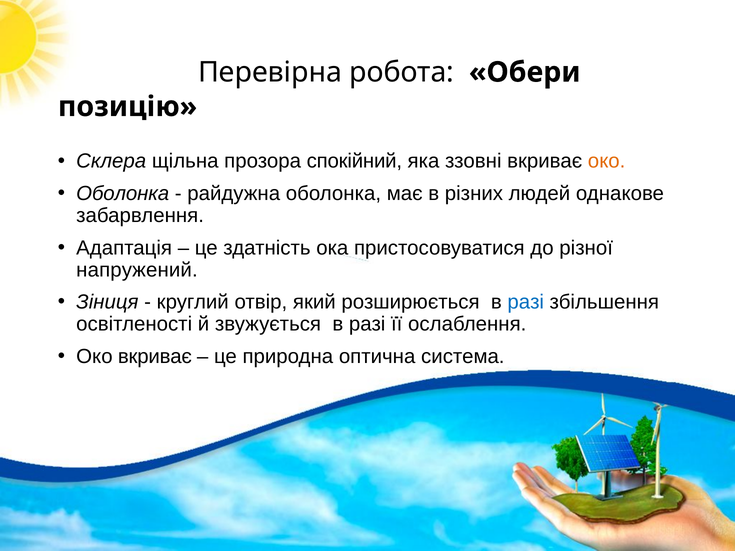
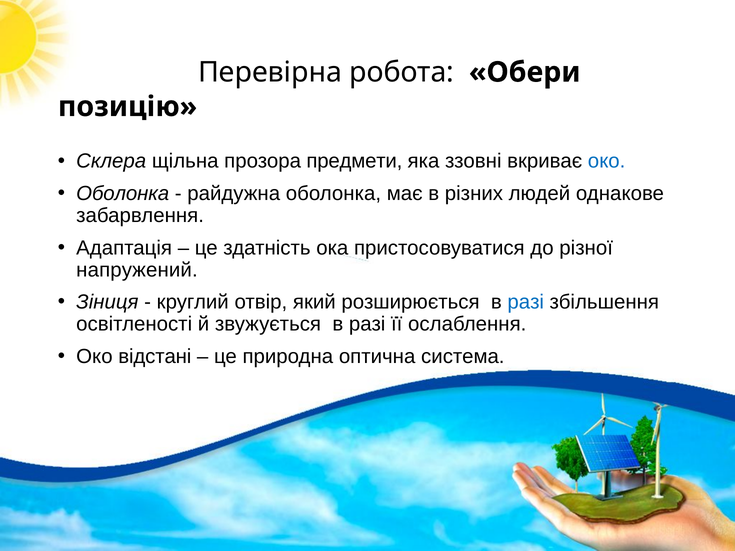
спокійний: спокійний -> предмети (354, 161)
око colour: orange -> blue (607, 161)
Око вкриває: вкриває -> відстані (155, 357)
